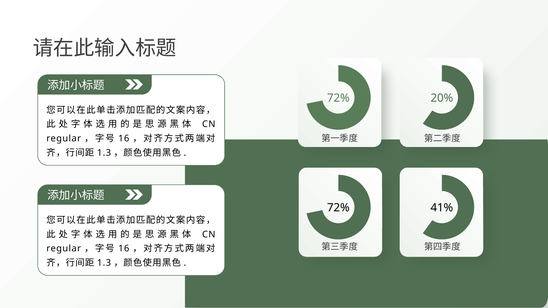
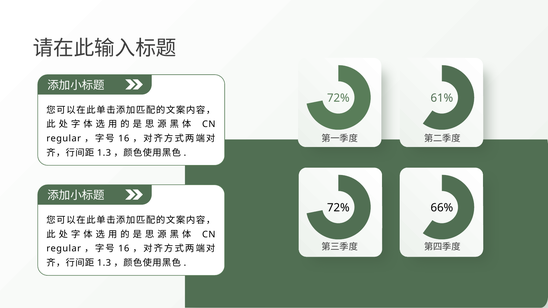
20%: 20% -> 61% (442, 98)
41%: 41% -> 66% (442, 208)
